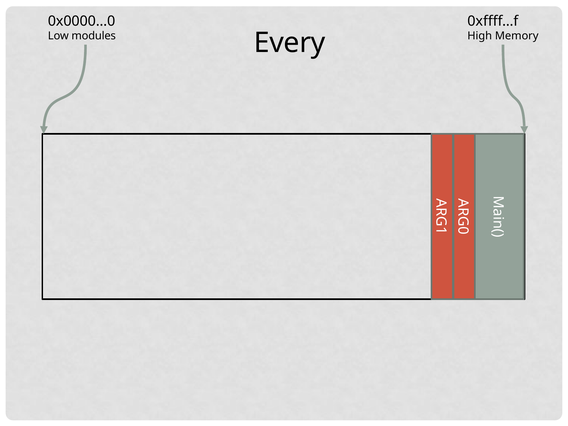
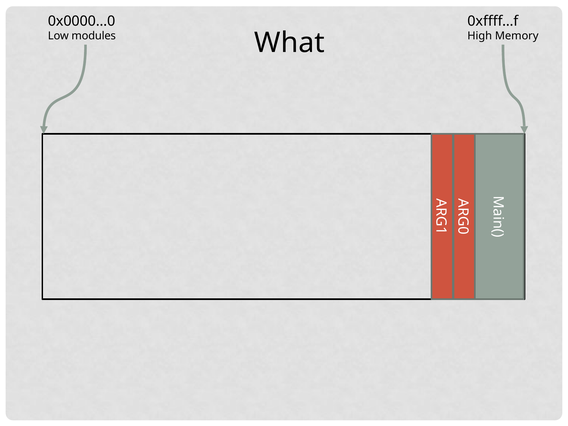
Every: Every -> What (289, 43)
